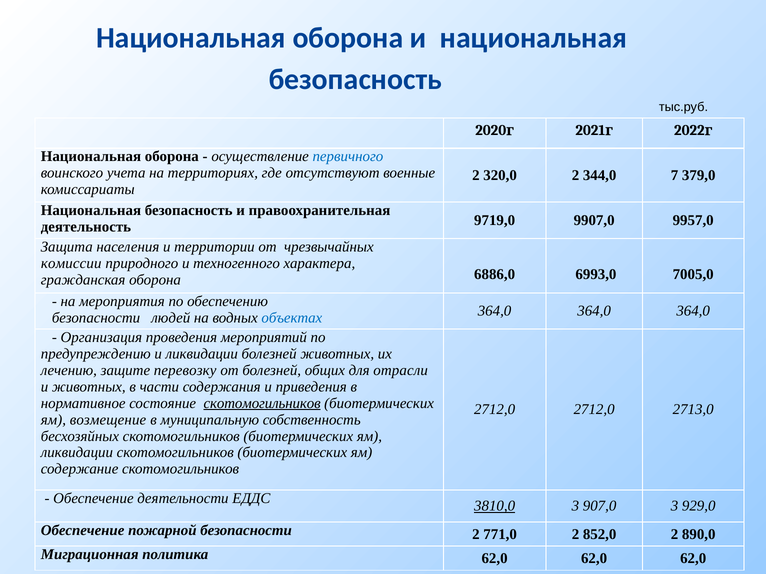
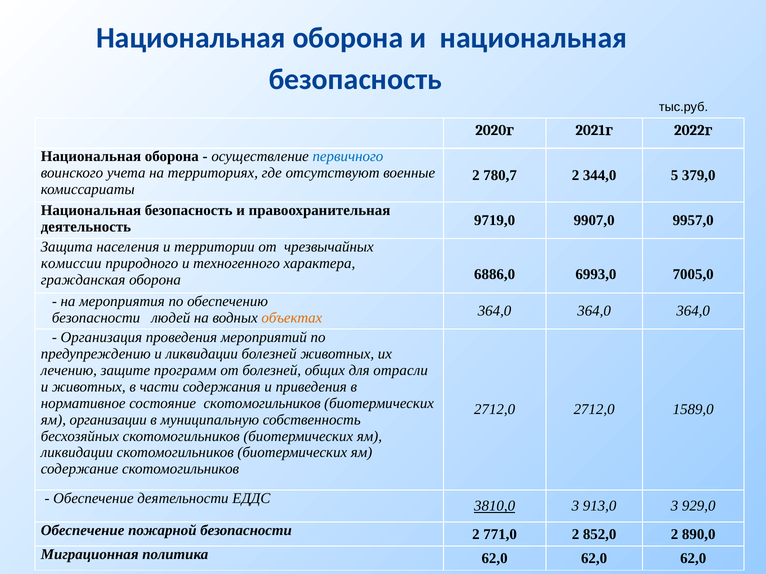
320,0: 320,0 -> 780,7 (500, 175)
7: 7 -> 5 (675, 175)
объектах colour: blue -> orange (292, 318)
перевозку: перевозку -> программ (185, 371)
скотомогильников underline: present -> none (262, 404)
2713,0: 2713,0 -> 1589,0 (693, 410)
возмещение: возмещение -> организации (108, 420)
907,0: 907,0 -> 913,0 (600, 507)
